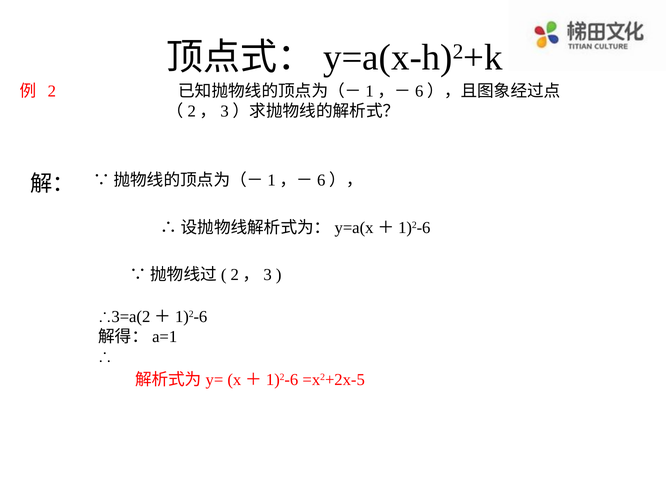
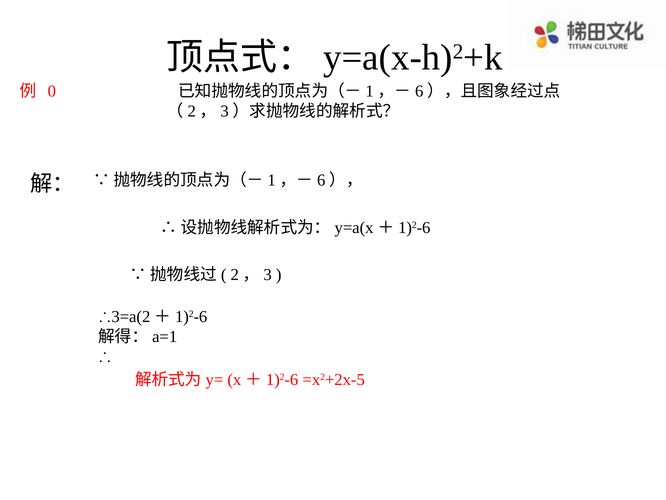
2: 2 -> 0 (52, 91)
